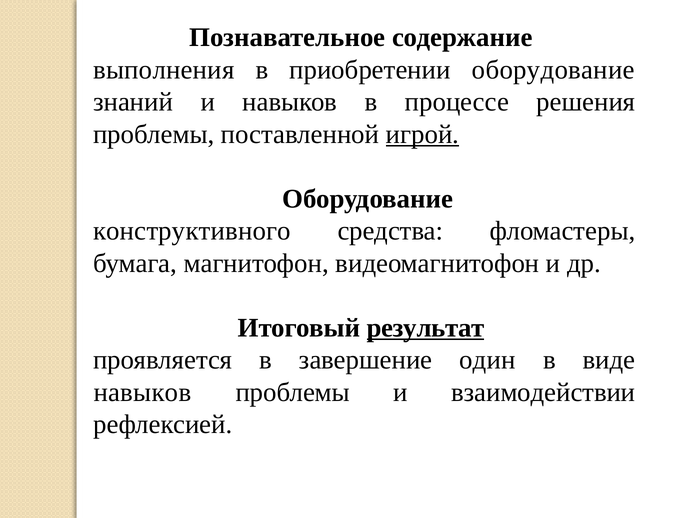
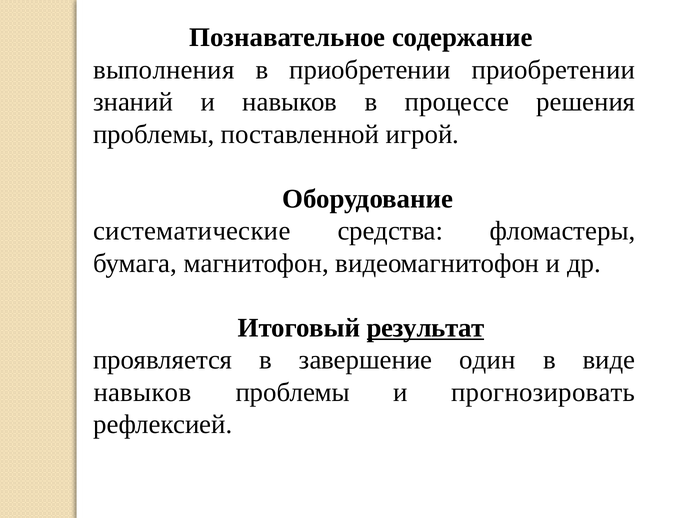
приобретении оборудование: оборудование -> приобретении (553, 70)
игрой underline: present -> none (423, 134)
конструктивного: конструктивного -> систематические (192, 231)
взаимодействии: взаимодействии -> прогнозировать (543, 392)
